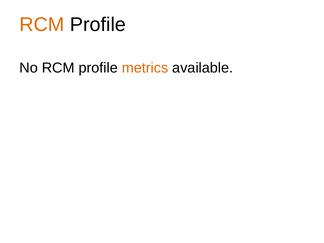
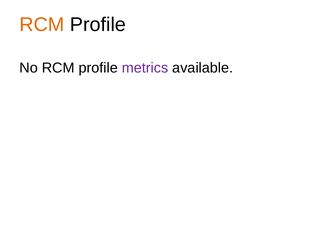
metrics colour: orange -> purple (145, 68)
